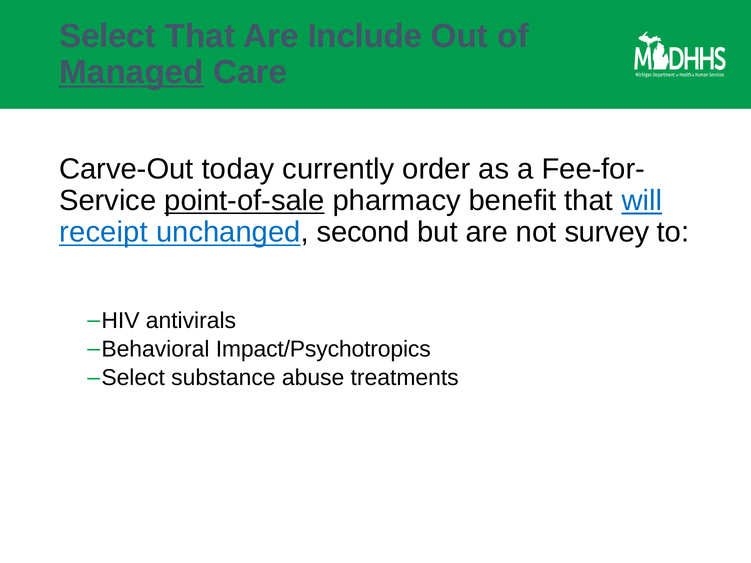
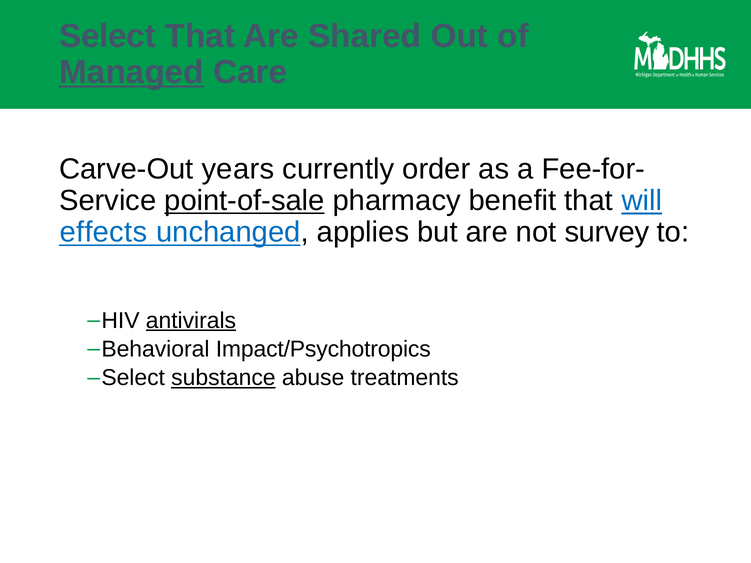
Include: Include -> Shared (365, 36)
today: today -> years (238, 169)
receipt: receipt -> effects (104, 232)
second: second -> applies (363, 232)
antivirals underline: none -> present (191, 321)
substance underline: none -> present (223, 378)
